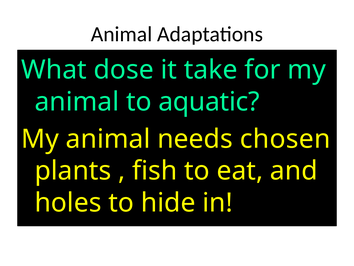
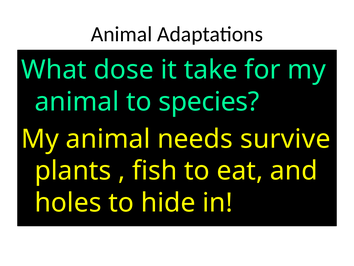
aquatic: aquatic -> species (209, 102)
chosen: chosen -> survive (285, 139)
